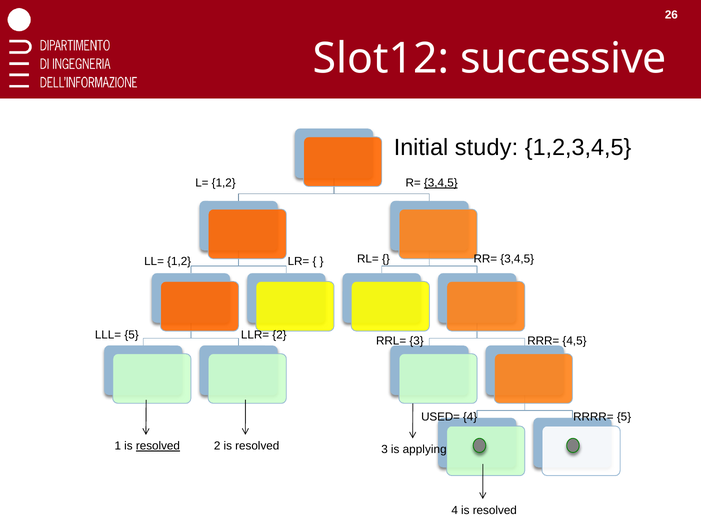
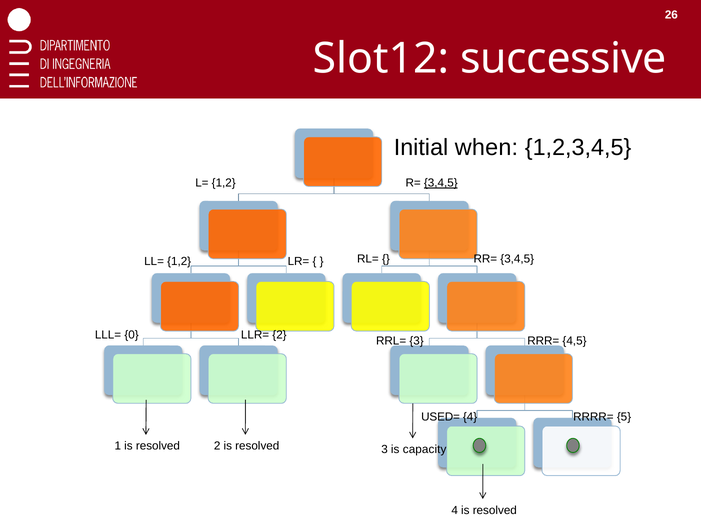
study: study -> when (486, 148)
LLL= 5: 5 -> 0 (132, 335)
resolved underline: present -> none (158, 446)
applying: applying -> capacity (425, 449)
